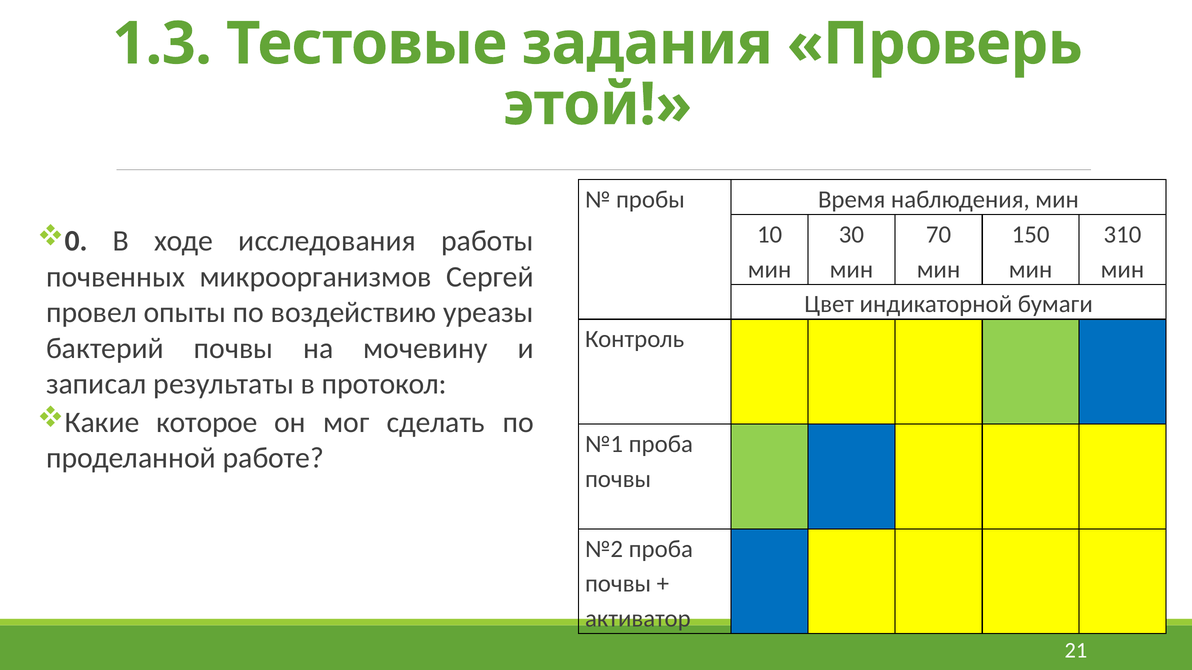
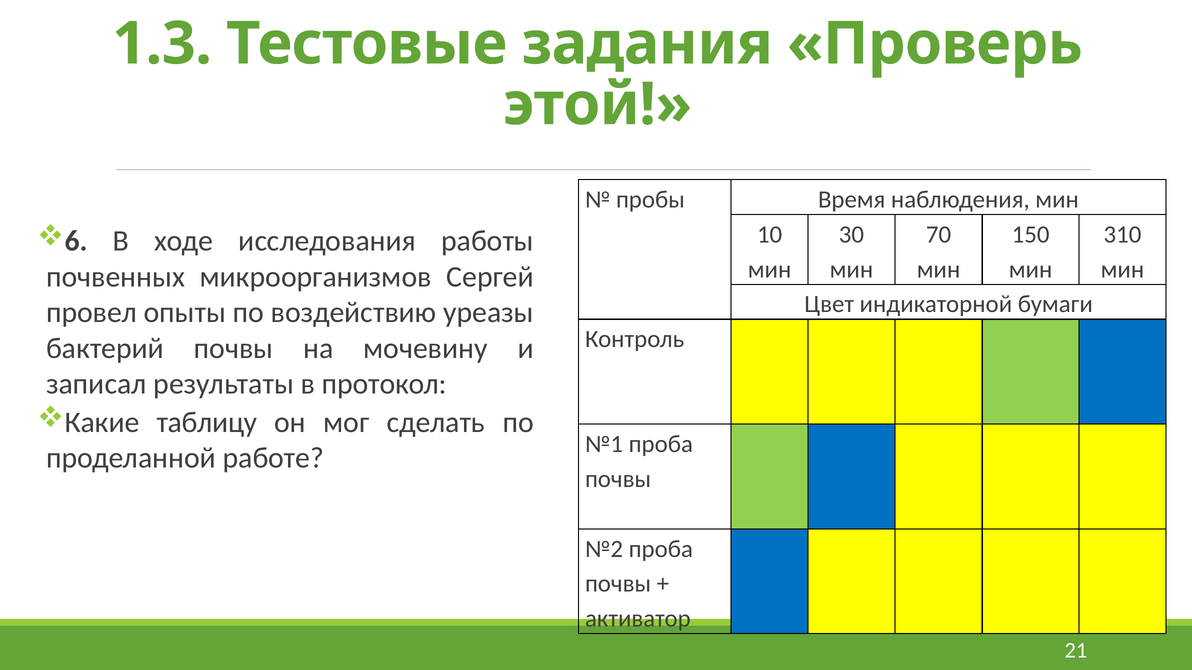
0: 0 -> 6 (76, 241)
которое: которое -> таблицу (207, 422)
